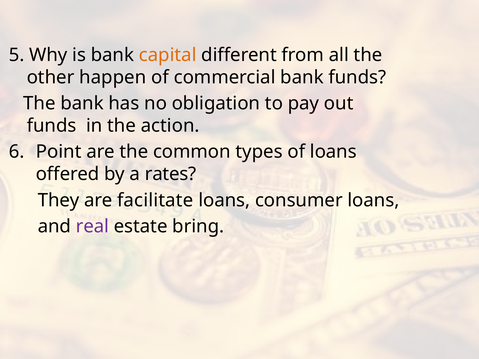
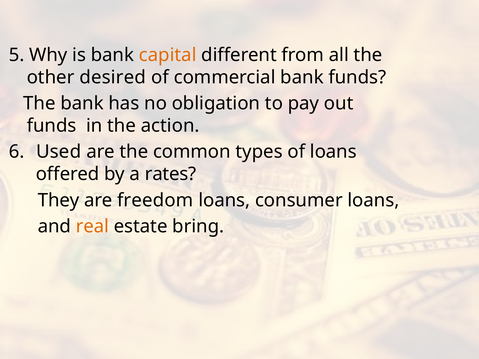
happen: happen -> desired (113, 77)
Point: Point -> Used (59, 152)
facilitate: facilitate -> freedom (155, 200)
real colour: purple -> orange (93, 226)
